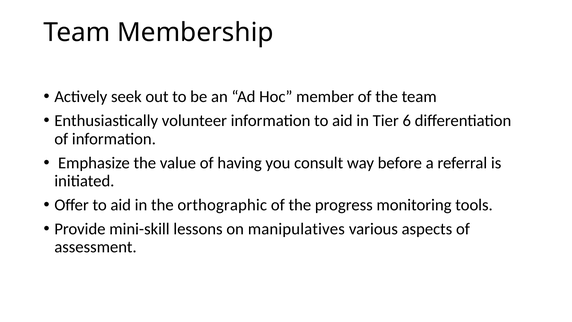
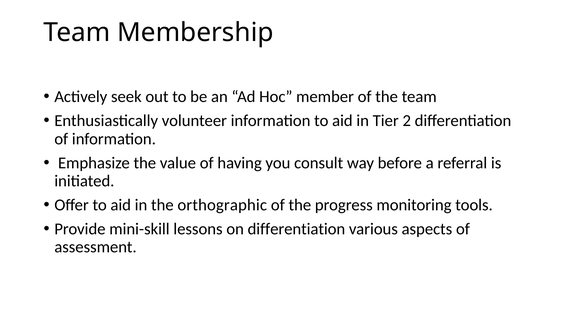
6: 6 -> 2 (407, 121)
on manipulatives: manipulatives -> differentiation (296, 229)
